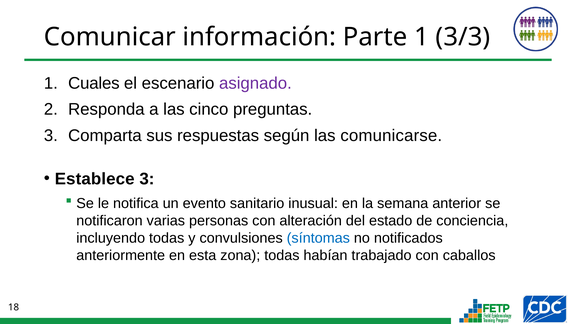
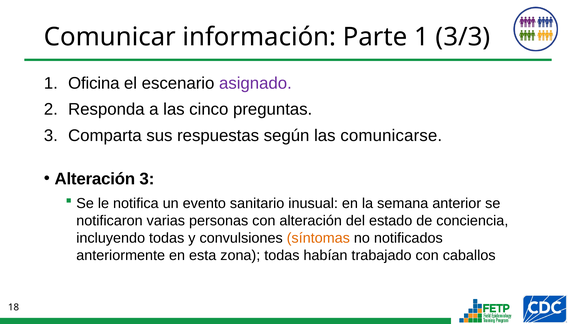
Cuales: Cuales -> Oficina (94, 83)
Establece: Establece -> Alteración (95, 179)
síntomas colour: blue -> orange (318, 238)
